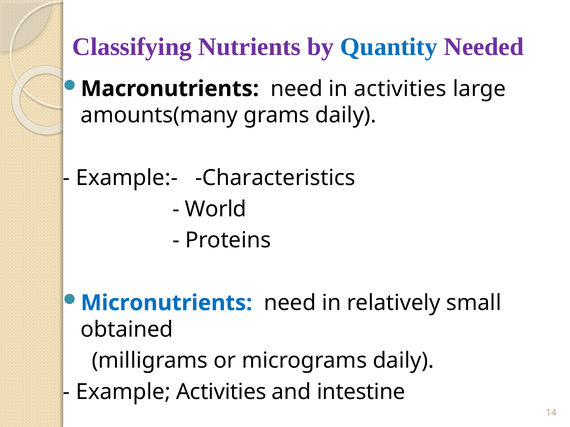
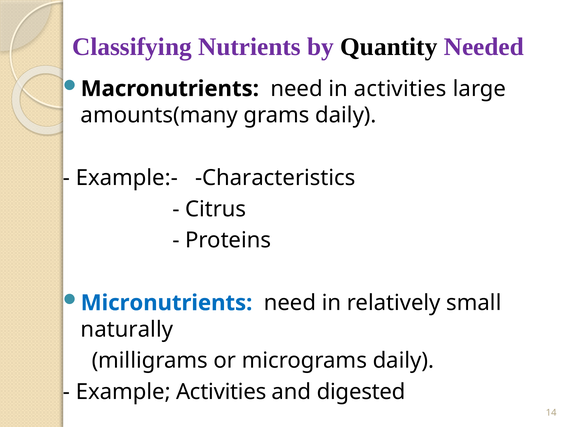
Quantity colour: blue -> black (389, 47)
World: World -> Citrus (216, 209)
obtained: obtained -> naturally (127, 330)
intestine: intestine -> digested (361, 392)
